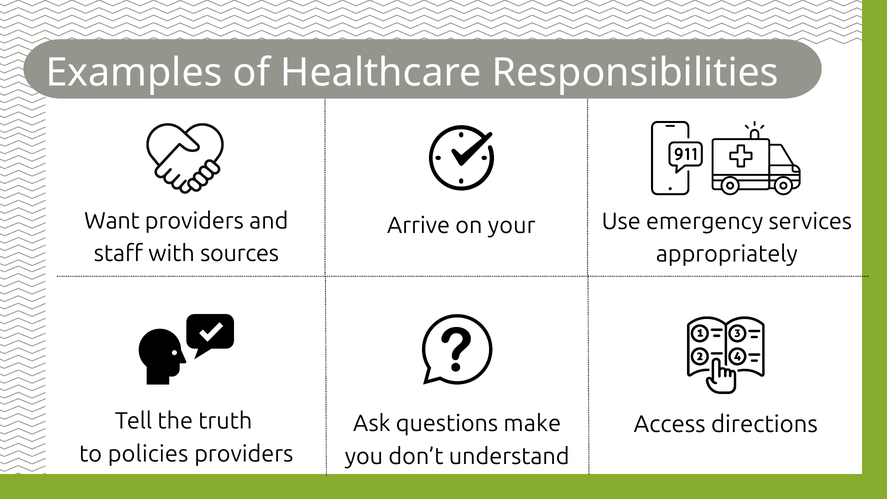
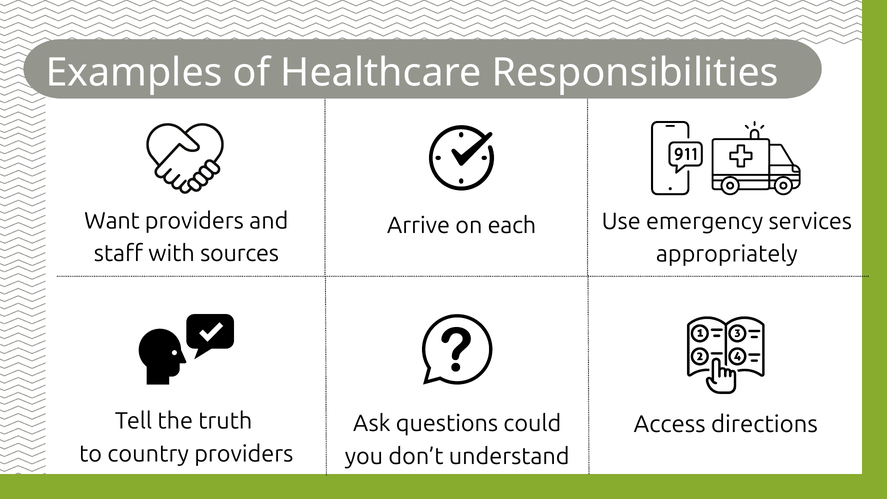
your: your -> each (512, 226)
make: make -> could (532, 424)
policies: policies -> country (148, 454)
